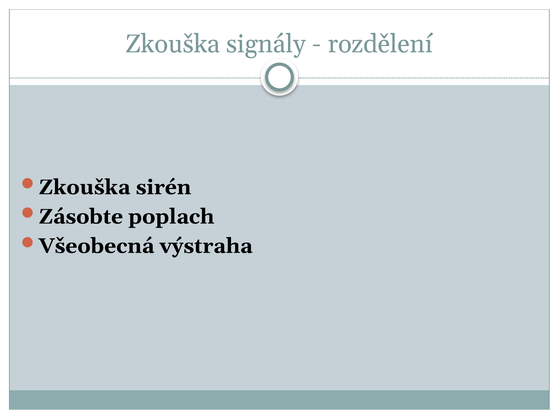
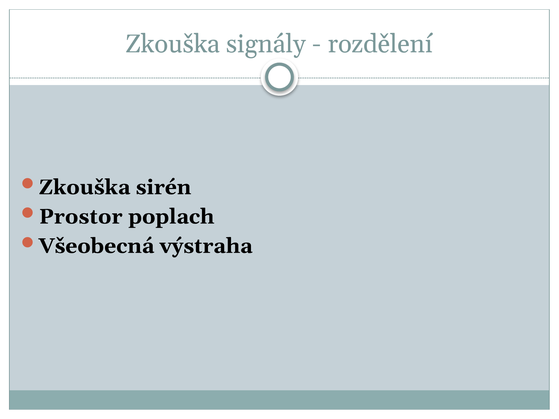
Zásobte: Zásobte -> Prostor (81, 217)
